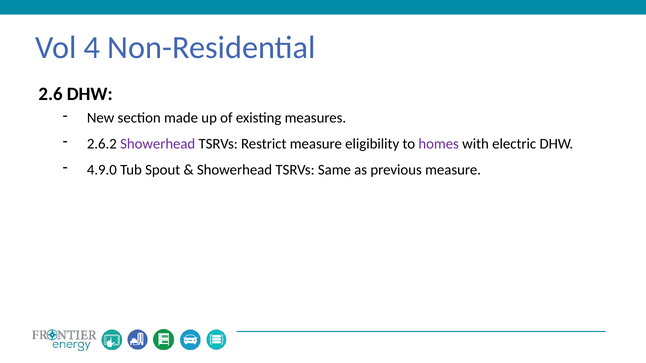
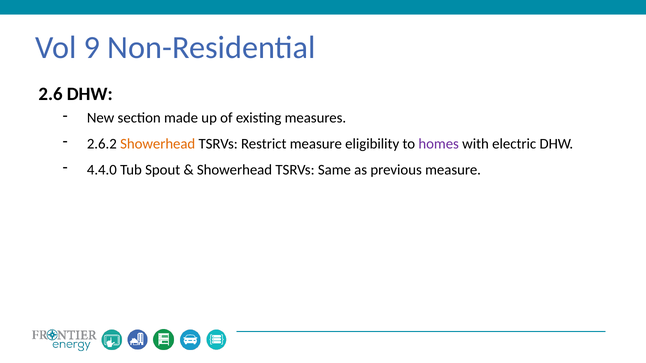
4: 4 -> 9 (92, 48)
Showerhead colour: purple -> orange (158, 144)
4.9.0: 4.9.0 -> 4.4.0 (102, 170)
